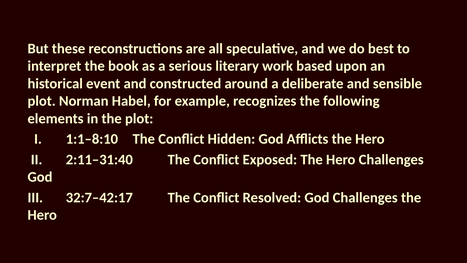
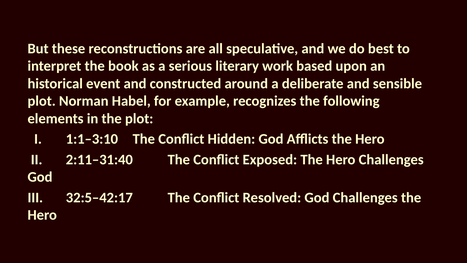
1:1–8:10: 1:1–8:10 -> 1:1–3:10 (92, 139)
32:7–42:17: 32:7–42:17 -> 32:5–42:17 (99, 197)
